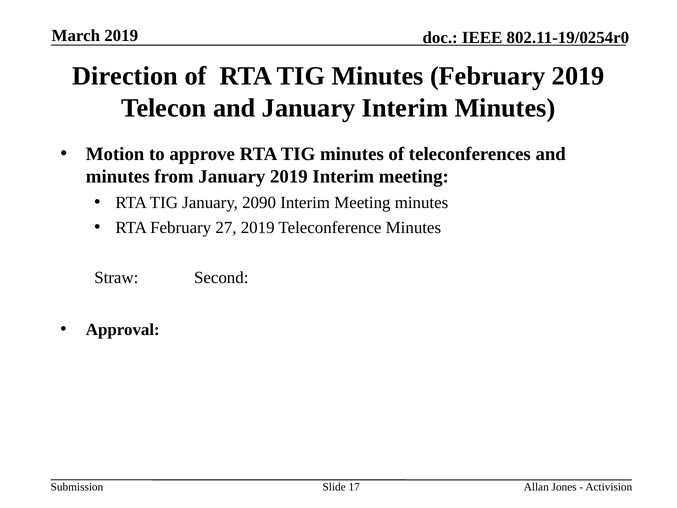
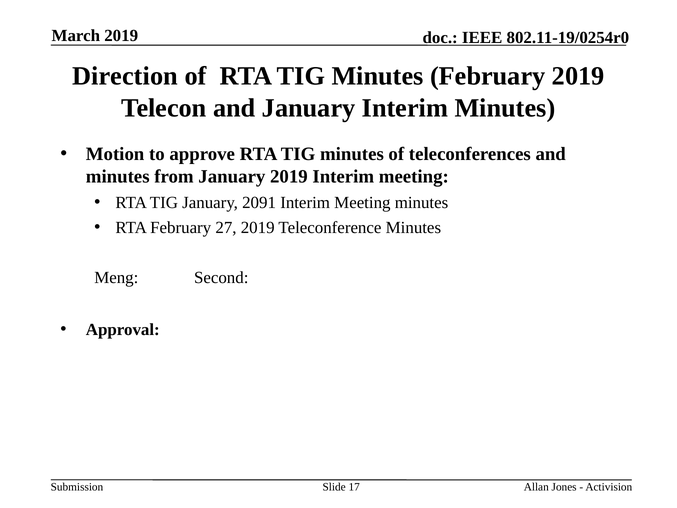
2090: 2090 -> 2091 (259, 203)
Straw: Straw -> Meng (116, 278)
